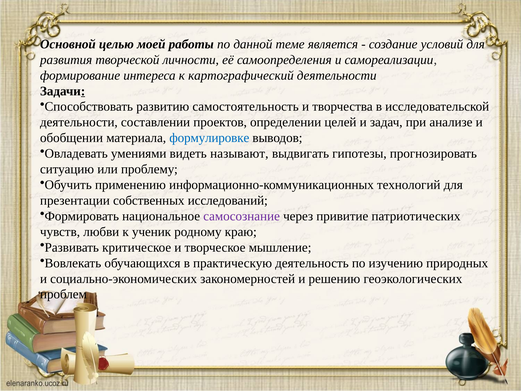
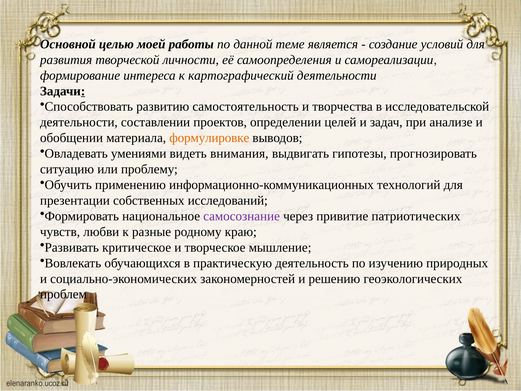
формулировке colour: blue -> orange (209, 138)
называют: называют -> внимания (239, 153)
ученик: ученик -> разные (152, 232)
